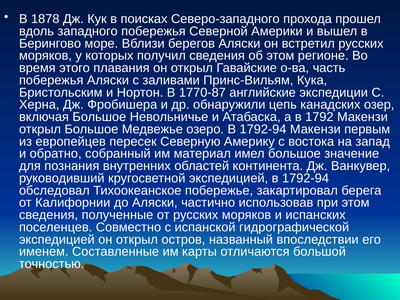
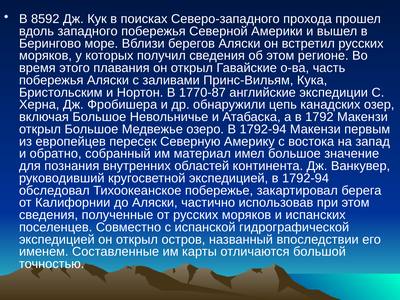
1878: 1878 -> 8592 (45, 19)
